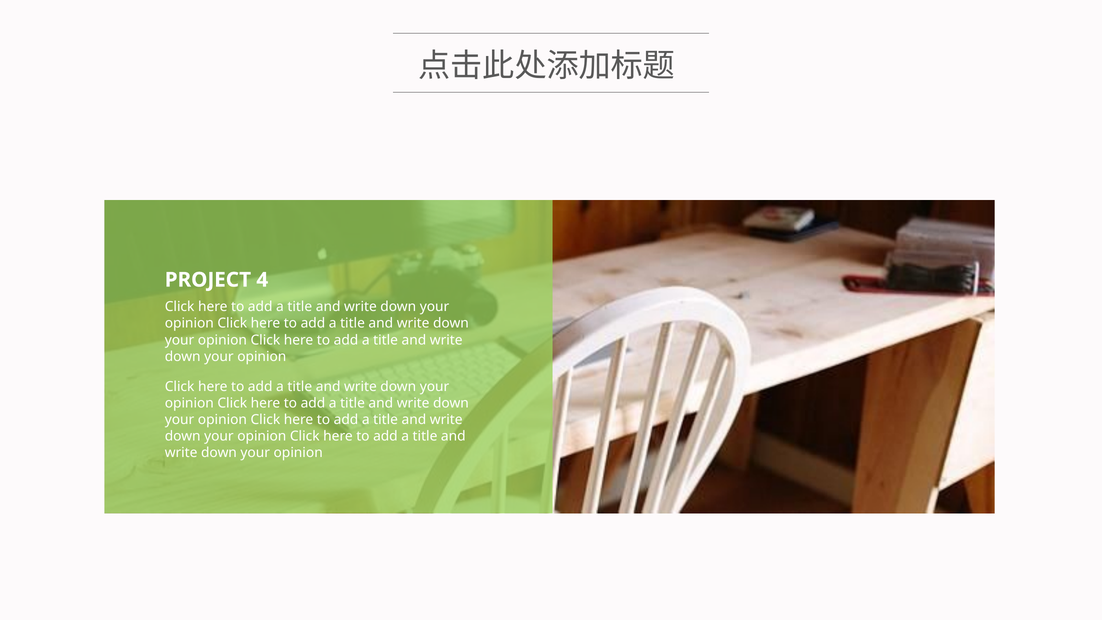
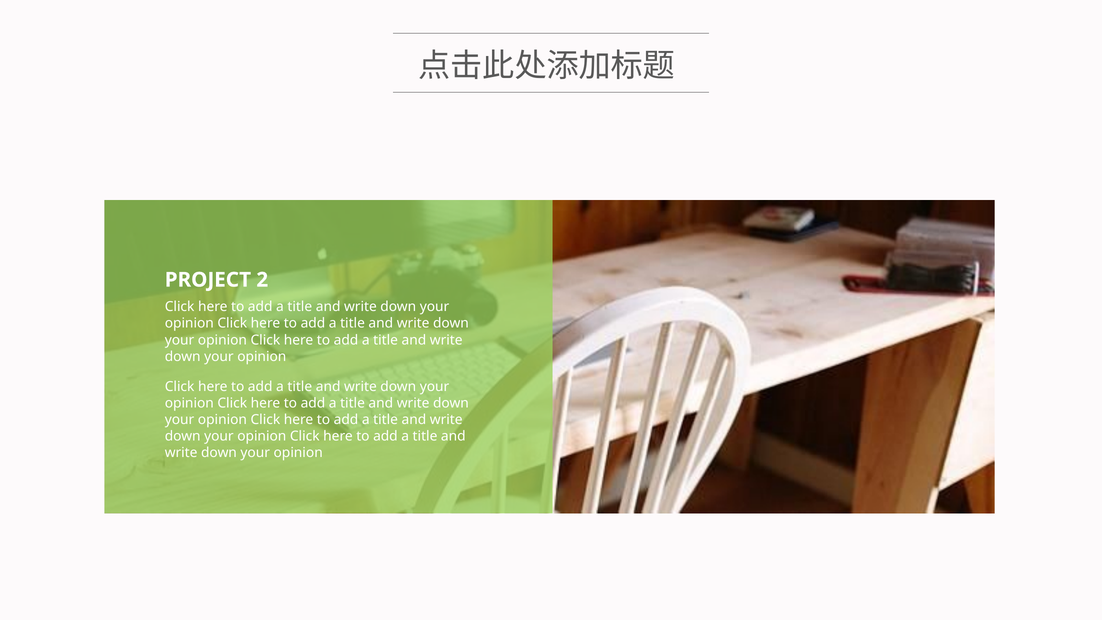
4: 4 -> 2 (262, 280)
